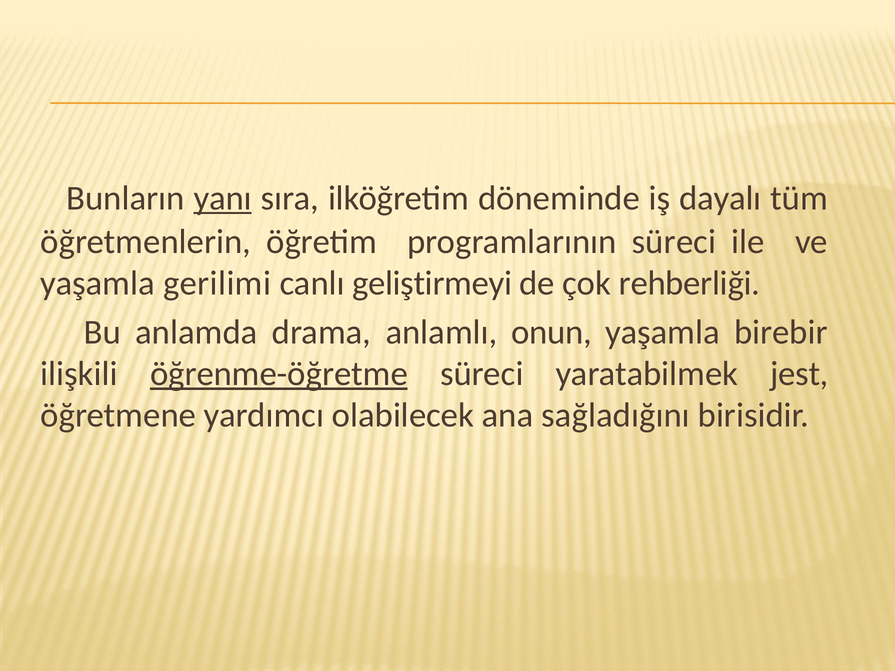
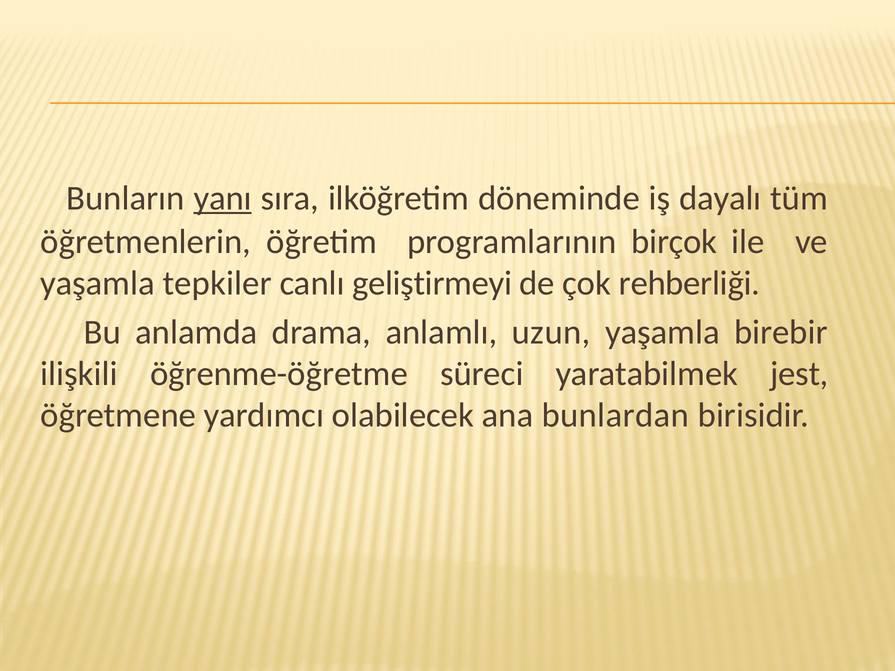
programlarının süreci: süreci -> birçok (674, 242)
gerilimi: gerilimi -> tepkiler (217, 284)
onun: onun -> uzun (551, 332)
öğrenme-öğretme underline: present -> none (279, 374)
sağladığını: sağladığını -> bunlardan (615, 416)
